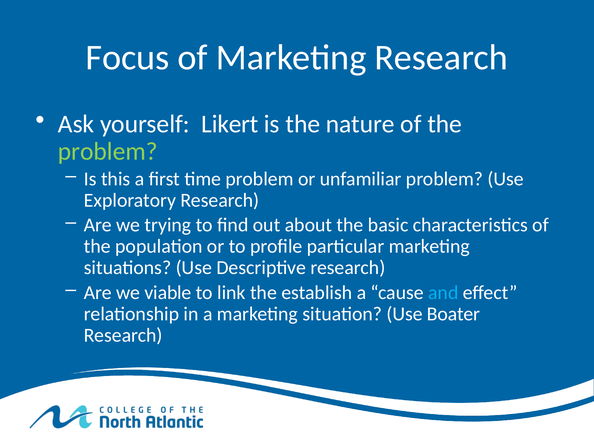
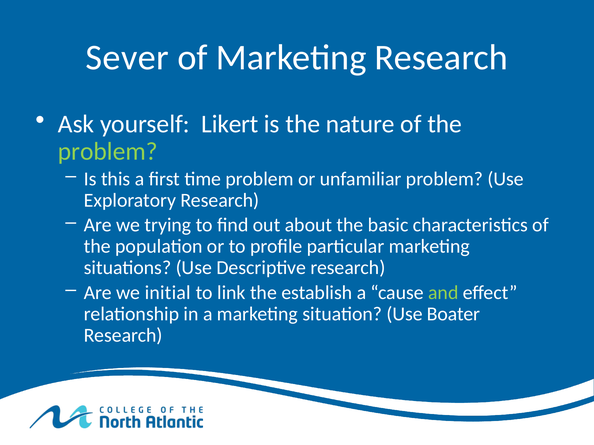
Focus: Focus -> Sever (127, 58)
viable: viable -> initial (168, 293)
and colour: light blue -> light green (443, 293)
